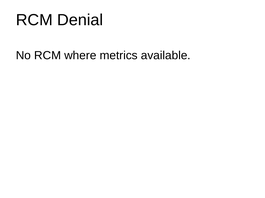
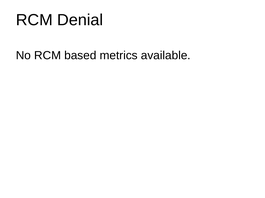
where: where -> based (80, 56)
